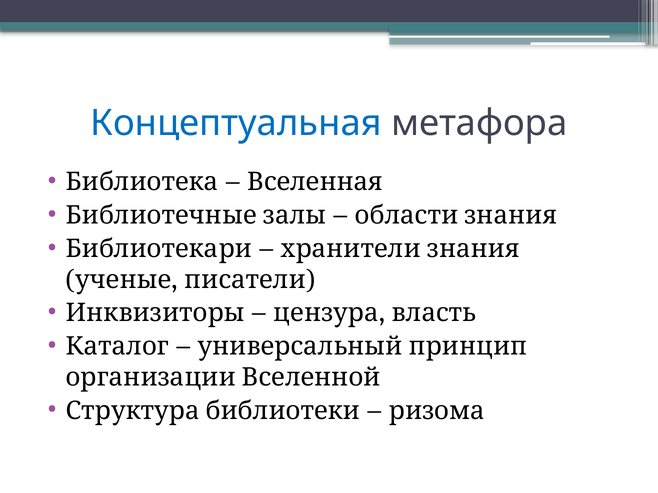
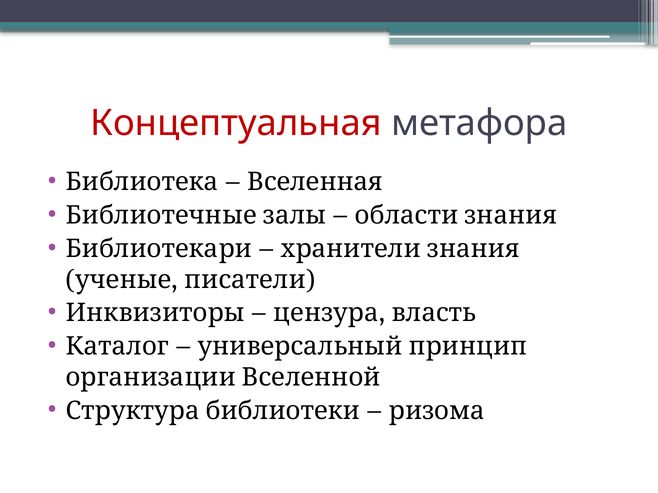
Концептуальная colour: blue -> red (236, 123)
